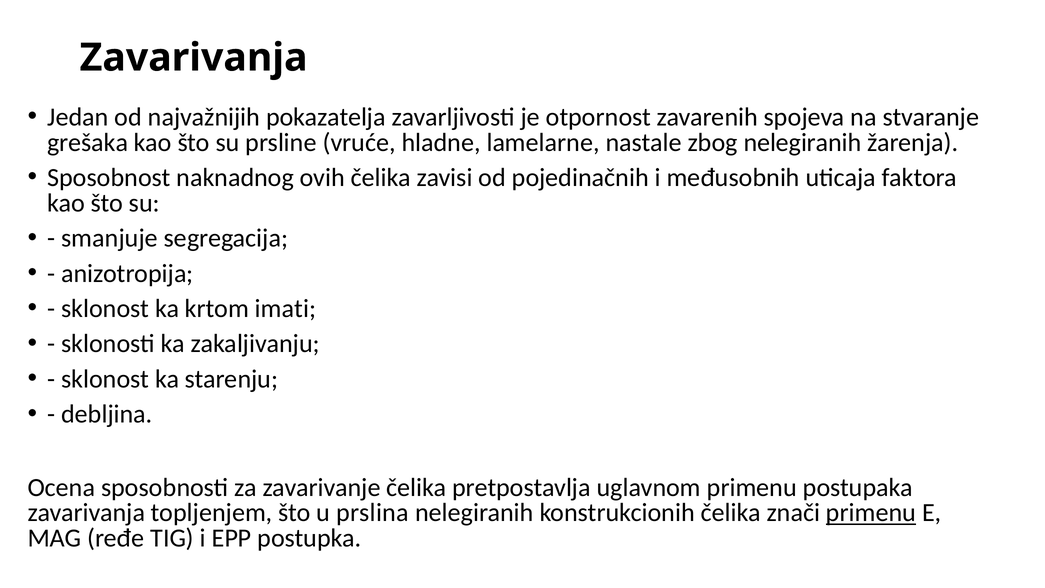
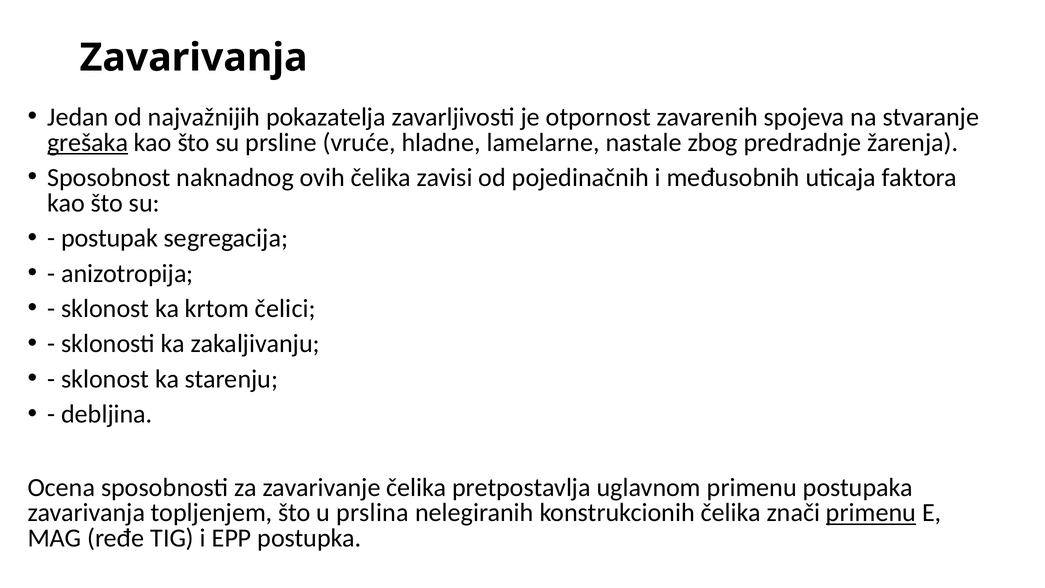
grešaka underline: none -> present (88, 142)
zbog nelegiranih: nelegiranih -> predradnje (803, 142)
smanjuje: smanjuje -> postupak (110, 238)
imati: imati -> čelici (285, 309)
